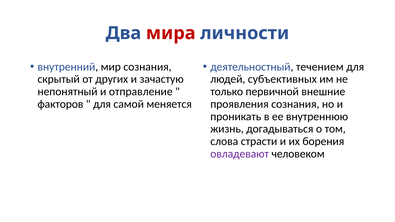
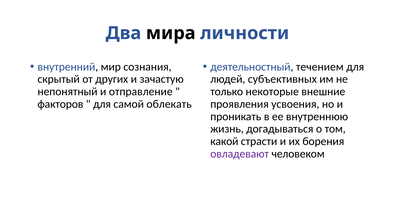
мира colour: red -> black (171, 33)
первичной: первичной -> некоторые (272, 92)
меняется: меняется -> облекать (169, 104)
проявления сознания: сознания -> усвоения (295, 104)
слова: слова -> какой (224, 141)
